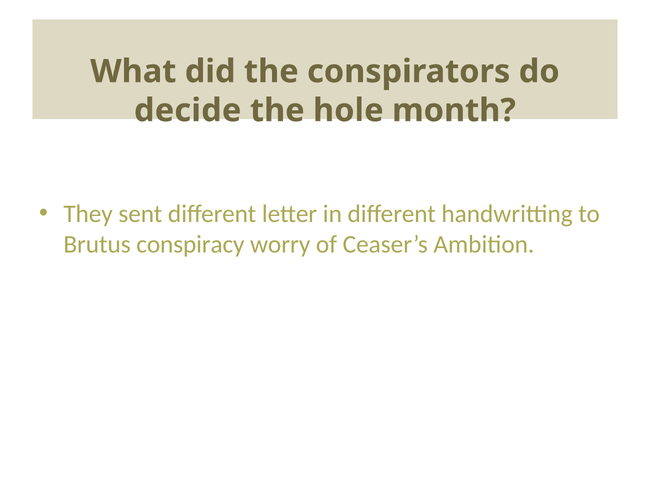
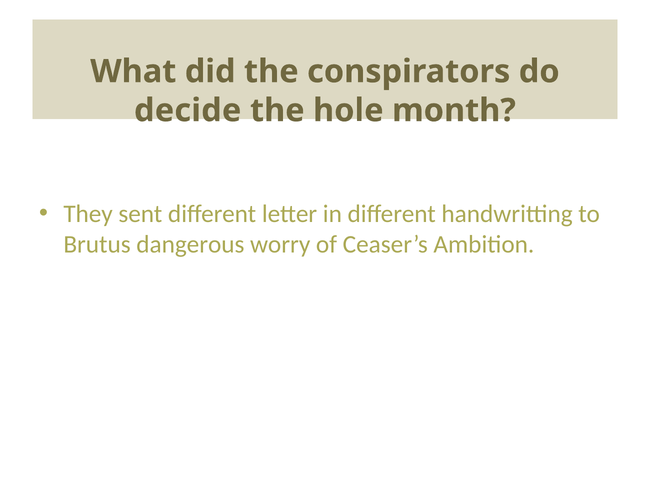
conspiracy: conspiracy -> dangerous (190, 244)
